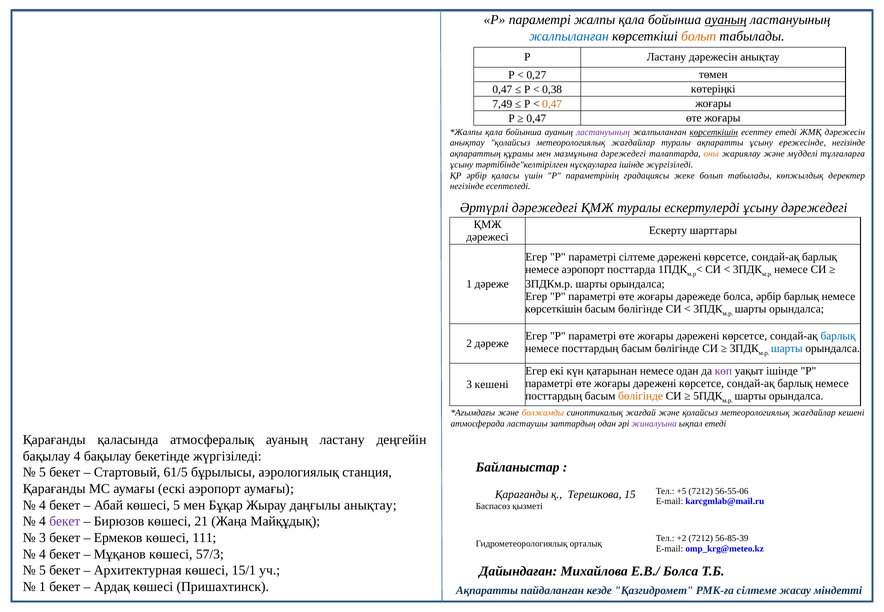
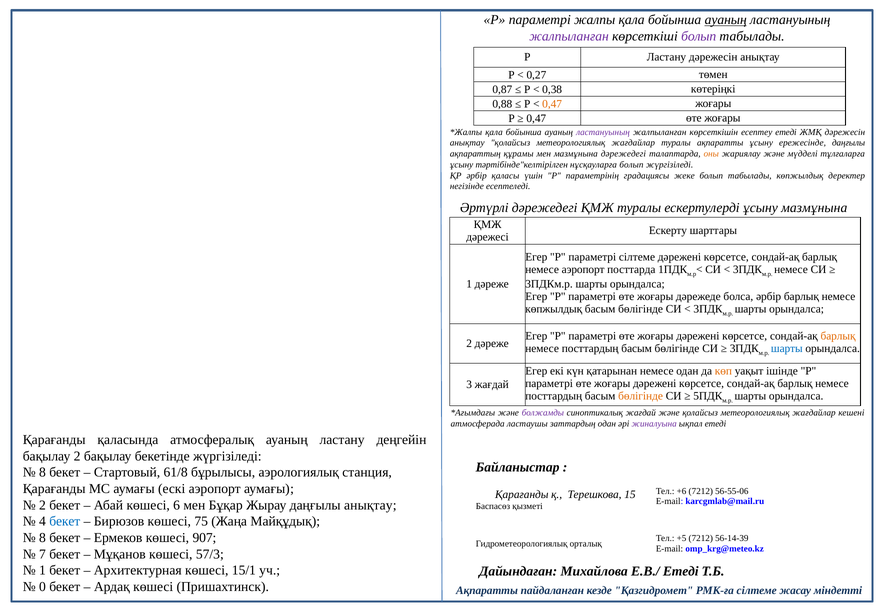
жалпыланған colour: blue -> purple (569, 36)
болып colour: orange -> purple (699, 36)
0,47: 0,47 -> 0,87 (502, 89)
7,49: 7,49 -> 0,88 (502, 104)
көрсеткішін underline: present -> none (714, 132)
ережесінде негізінде: негізінде -> даңғылы (849, 143)
нұсқауларға ішінде: ішінде -> болып (631, 165)
ұсыну дәрежедегі: дәрежедегі -> мазмұнына (814, 208)
көрсеткішін: көрсеткішін -> көпжылдық (554, 309)
барлық colour: blue -> orange (838, 336)
көп colour: purple -> orange (723, 371)
3 кешені: кешені -> жағдай (492, 385)
болжамды colour: orange -> purple (543, 413)
бақылау 4: 4 -> 2 (77, 456)
5: 5 -> 8 (42, 472)
61/5: 61/5 -> 61/8 (176, 472)
+5: +5 -> +6 (682, 491)
4: 4 -> 2 (42, 505)
көшесі 5: 5 -> 6 (177, 505)
бекет colour: purple -> blue (65, 521)
21: 21 -> 75 (201, 521)
3: 3 -> 8 (42, 538)
111: 111 -> 907 (204, 538)
+2: +2 -> +5 (682, 538)
56-85-39: 56-85-39 -> 56-14-39 (732, 538)
4: 4 -> 7 (42, 554)
5: 5 -> 1 (42, 570)
Е.В./ Болса: Болса -> Етеді (681, 571)
1: 1 -> 0 (42, 587)
